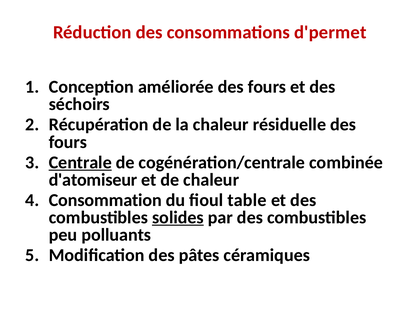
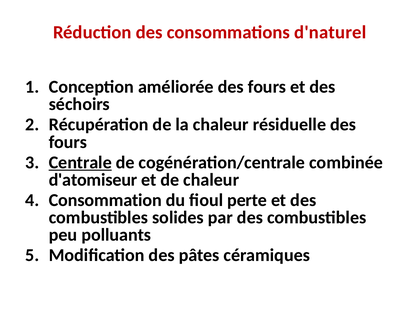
d'permet: d'permet -> d'naturel (330, 32)
table: table -> perte (247, 200)
solides underline: present -> none (178, 217)
